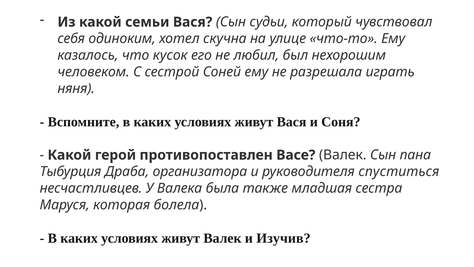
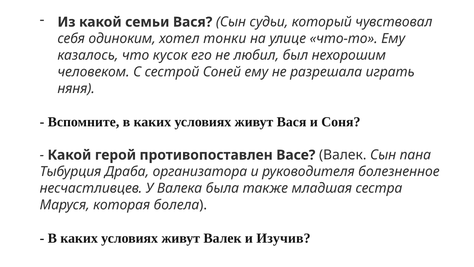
скучна: скучна -> тонки (225, 39)
спуститься: спуститься -> болезненное (399, 171)
